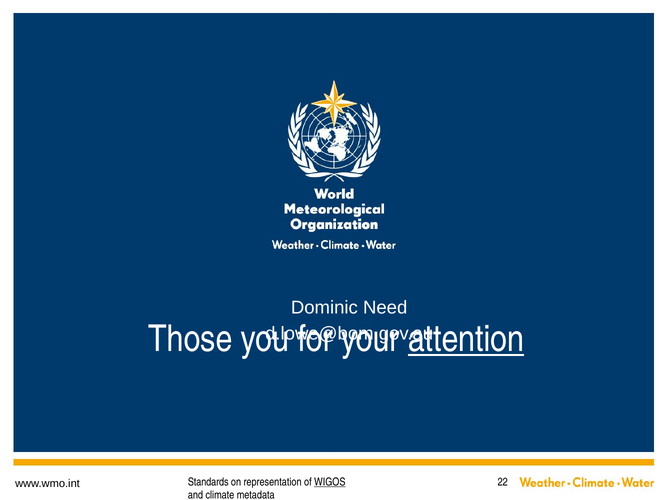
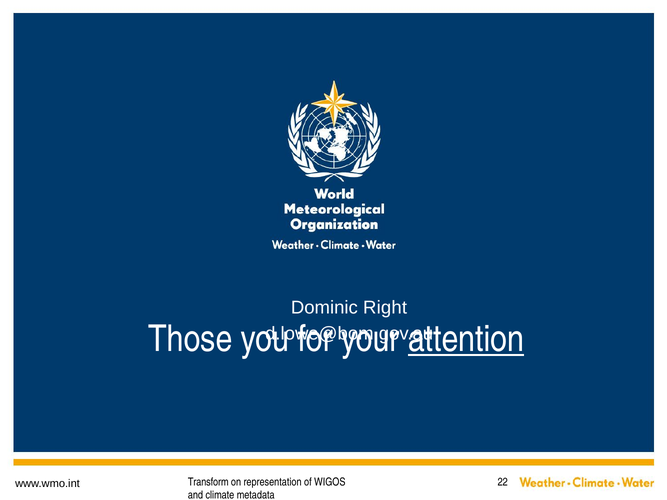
Need: Need -> Right (385, 308)
Standards: Standards -> Transform (208, 482)
WIGOS underline: present -> none (330, 482)
